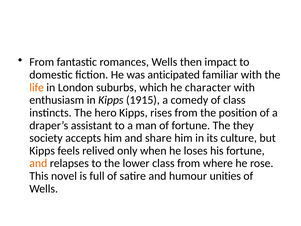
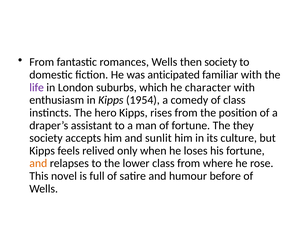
then impact: impact -> society (221, 62)
life colour: orange -> purple (37, 87)
1915: 1915 -> 1954 (143, 100)
share: share -> sunlit (158, 138)
unities: unities -> before (225, 176)
